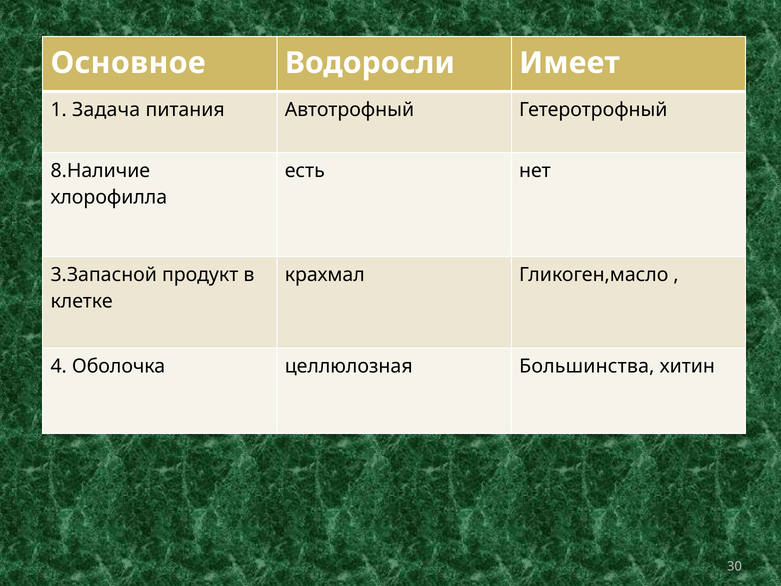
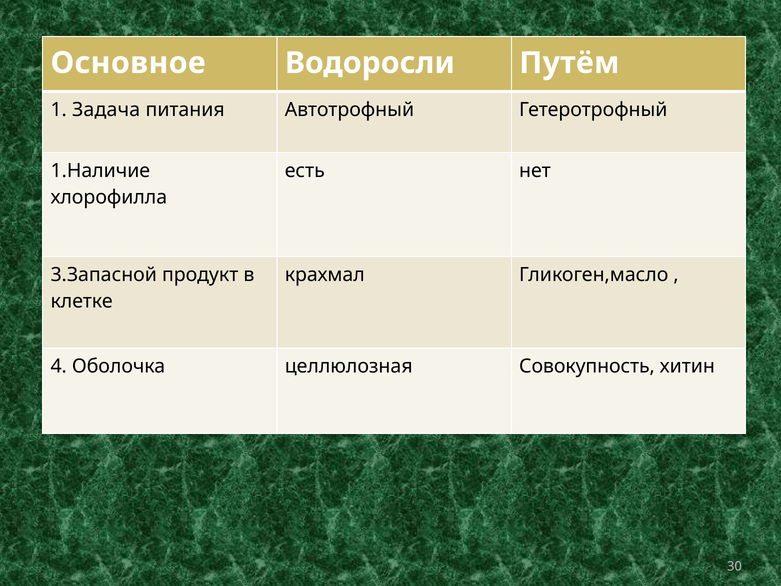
Имеет: Имеет -> Путём (569, 63)
8.Наличие: 8.Наличие -> 1.Наличие (100, 171)
Большинства: Большинства -> Совокупность (587, 366)
